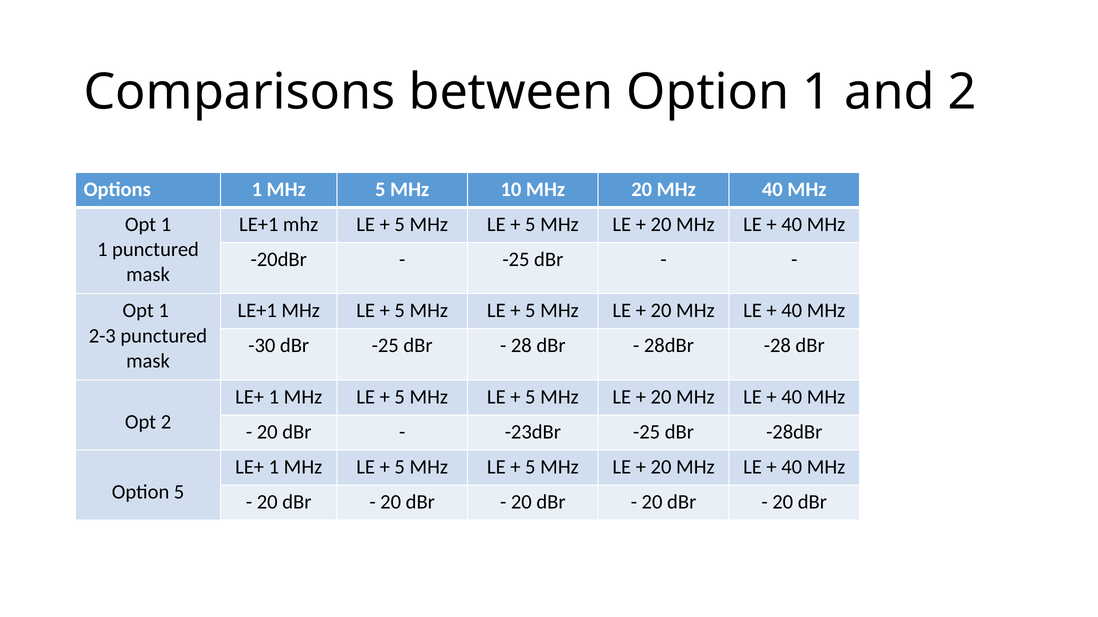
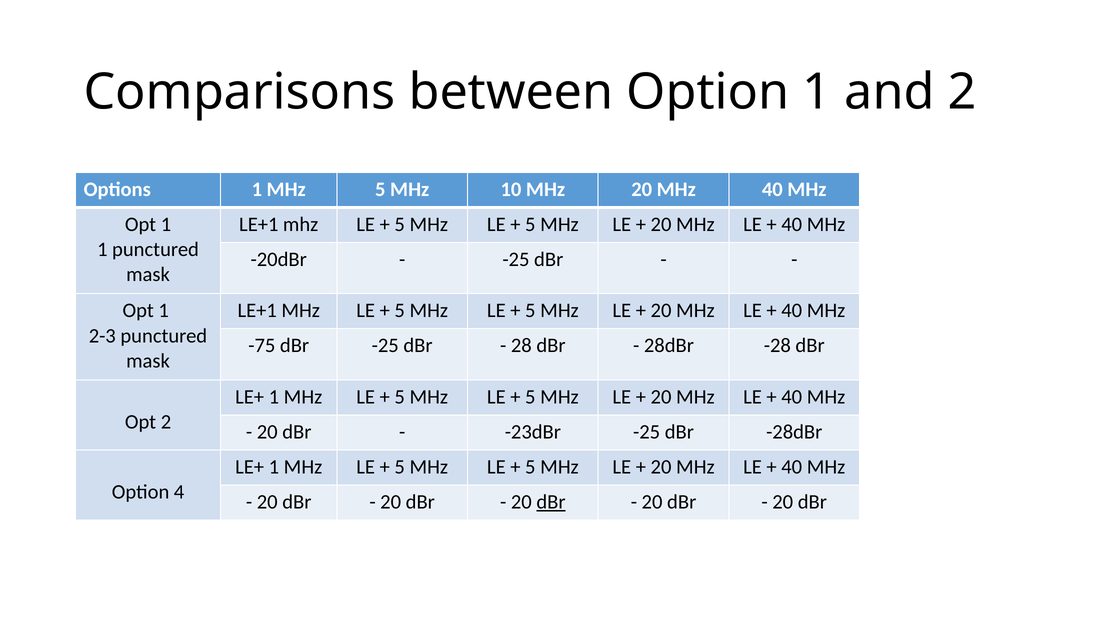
-30: -30 -> -75 (262, 346)
Option 5: 5 -> 4 (179, 492)
dBr underline: none -> present (551, 502)
